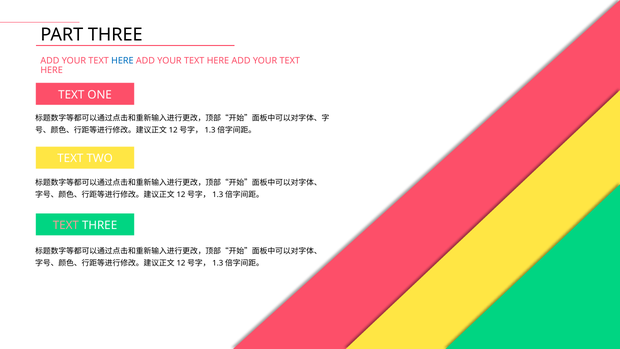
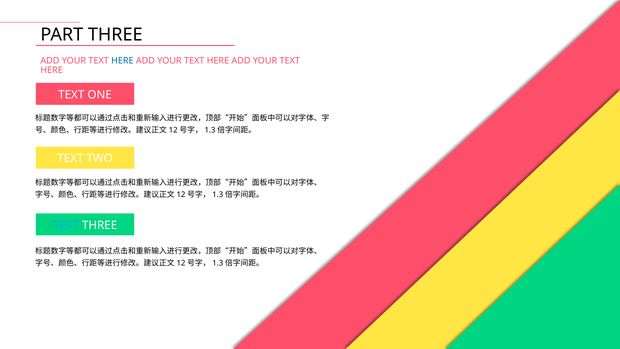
TEXT colour: pink -> light blue (66, 225)
